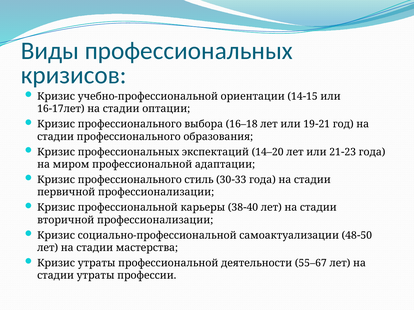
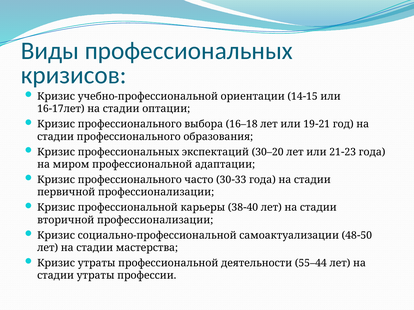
14–20: 14–20 -> 30–20 (268, 152)
стиль: стиль -> часто (199, 180)
55–67: 55–67 -> 55–44 (311, 264)
